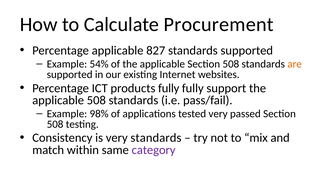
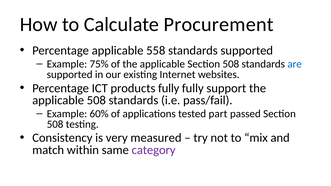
827: 827 -> 558 (156, 51)
54%: 54% -> 75% (99, 64)
are colour: orange -> blue (295, 64)
98%: 98% -> 60% (99, 114)
tested very: very -> part (218, 114)
very standards: standards -> measured (156, 138)
